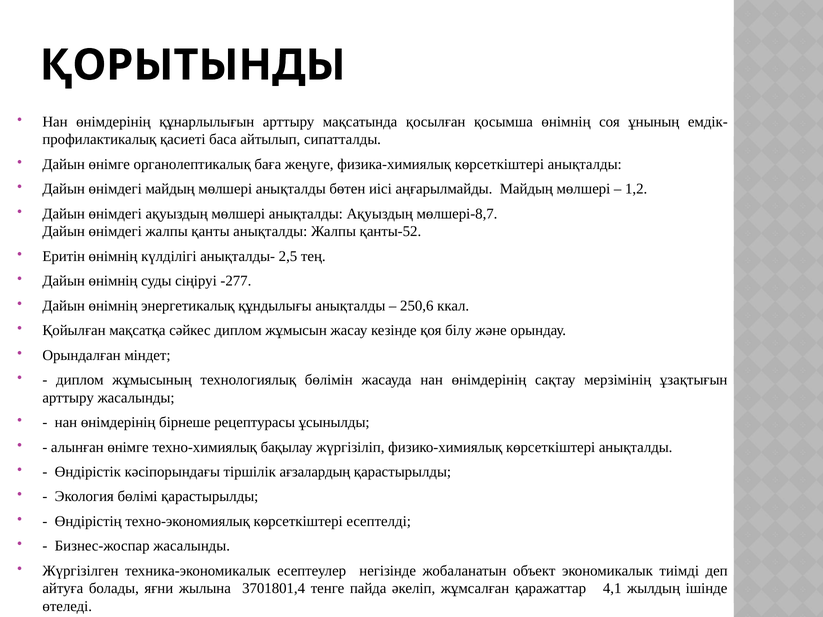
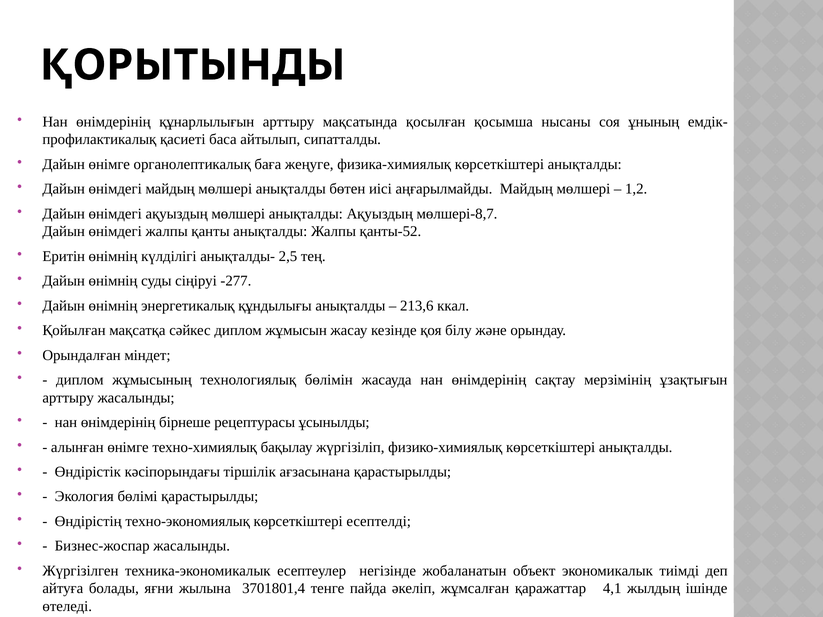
қосымша өнімнің: өнімнің -> нысаны (566, 122)
250,6: 250,6 -> 213,6 (417, 306)
ағзалардың: ағзалардың -> ағзасынана (315, 472)
